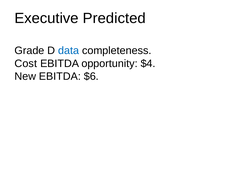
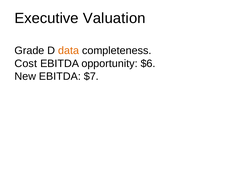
Predicted: Predicted -> Valuation (114, 18)
data colour: blue -> orange (69, 51)
$4: $4 -> $6 (148, 64)
$6: $6 -> $7 (91, 77)
